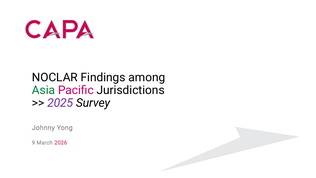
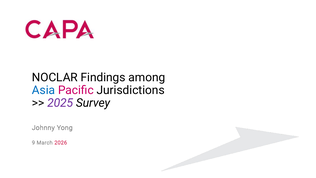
Asia colour: green -> blue (44, 90)
